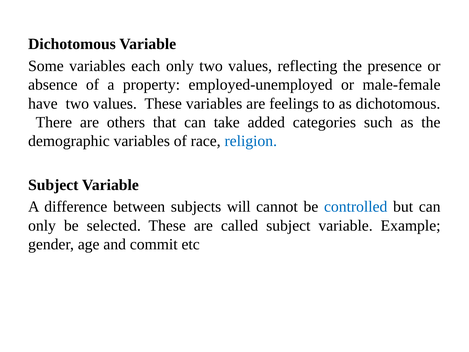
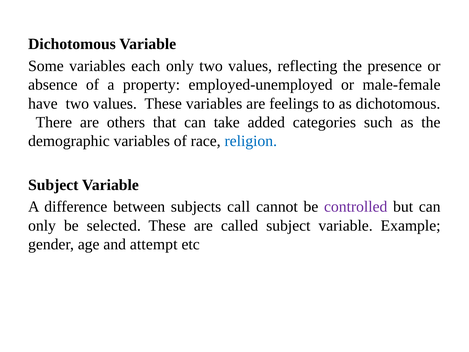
will: will -> call (239, 207)
controlled colour: blue -> purple (356, 207)
commit: commit -> attempt (154, 244)
